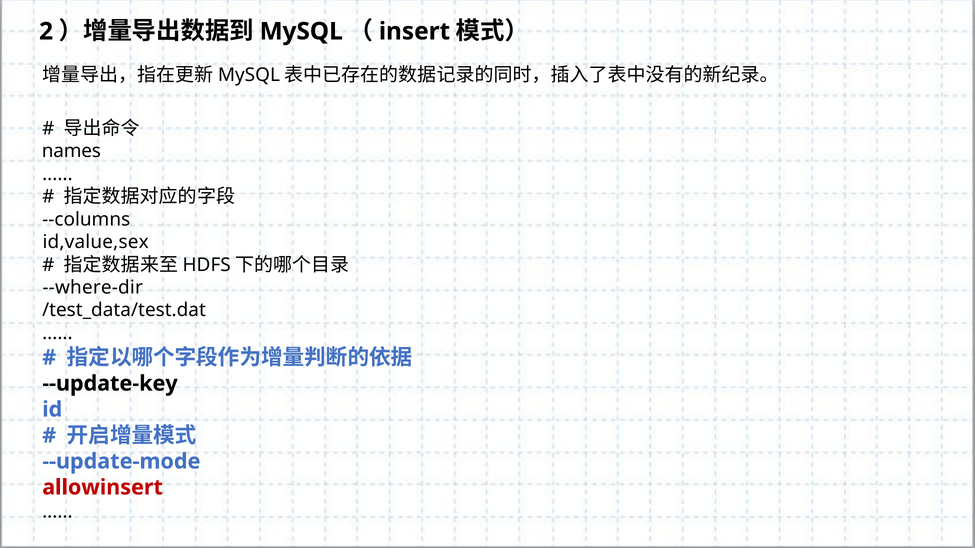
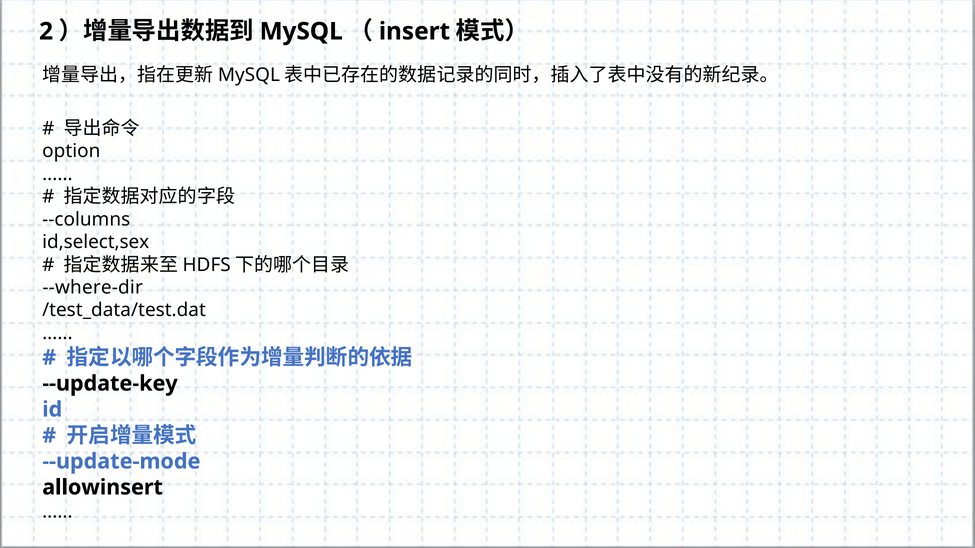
names: names -> option (71, 151)
id,value,sex: id,value,sex -> id,select,sex (96, 242)
allowinsert colour: red -> black (103, 488)
